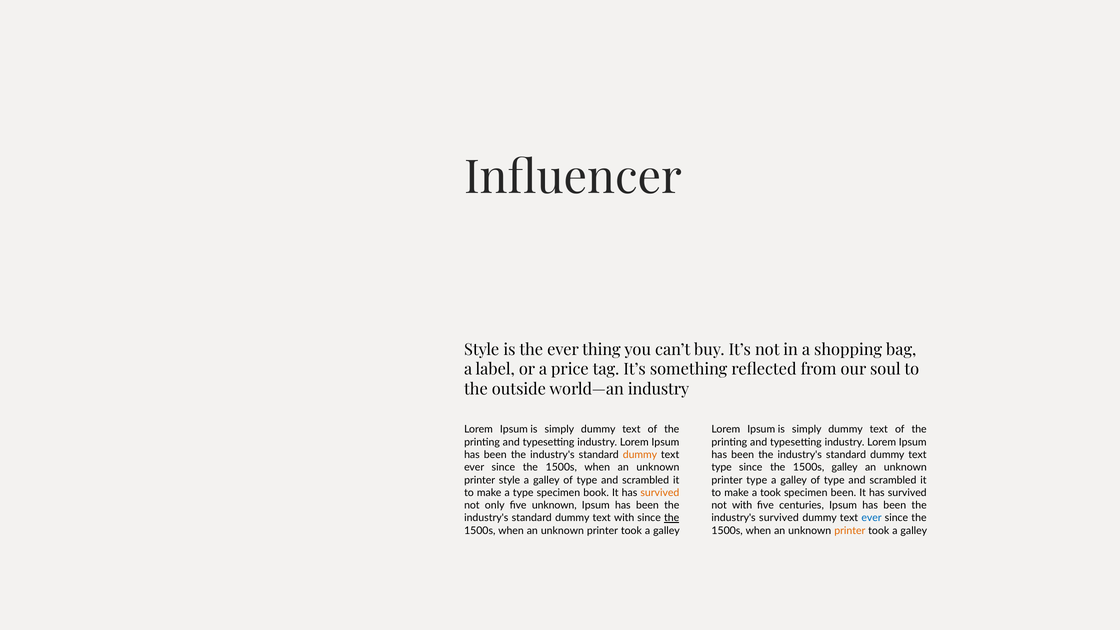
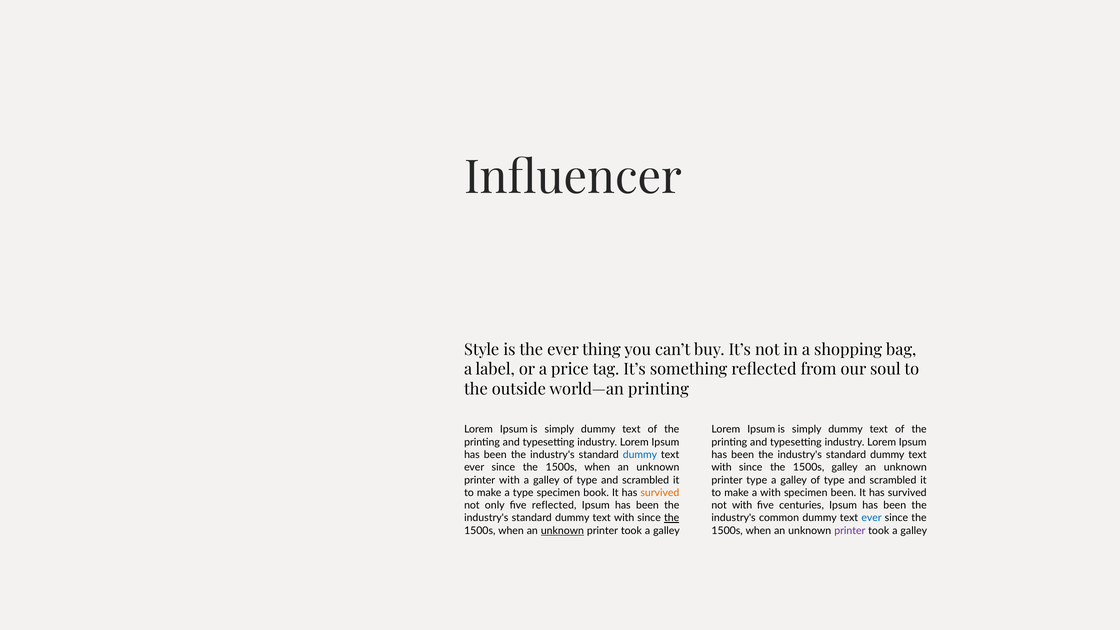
world—an industry: industry -> printing (658, 389)
dummy colour: orange -> blue (640, 455)
type: type -> with (722, 467)
printer style: style -> with (509, 480)
a took: took -> with (771, 493)
five unknown: unknown -> reflected (554, 505)
industry's survived: survived -> common (779, 518)
unknown underline: none -> present (562, 531)
printer colour: orange -> purple (850, 531)
